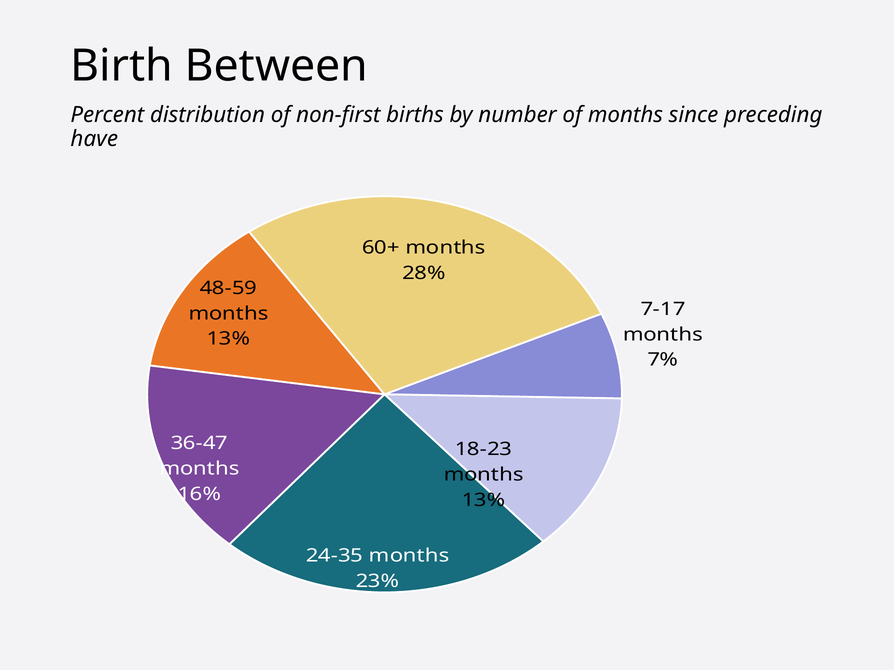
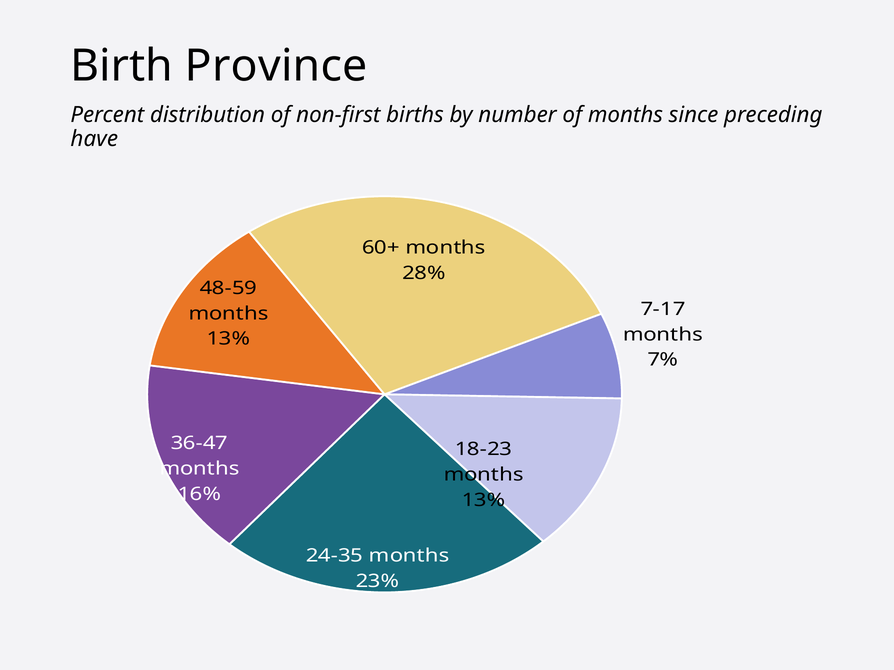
Between: Between -> Province (276, 66)
